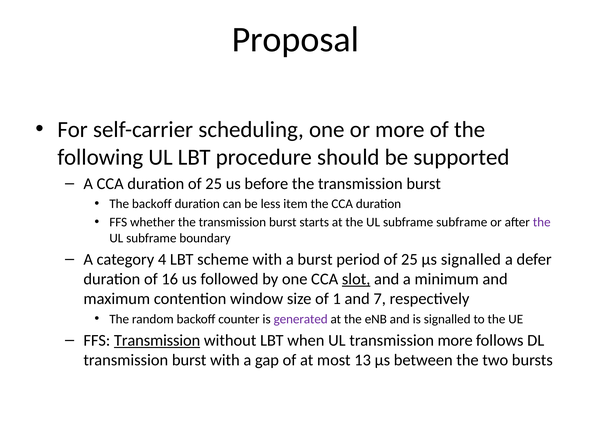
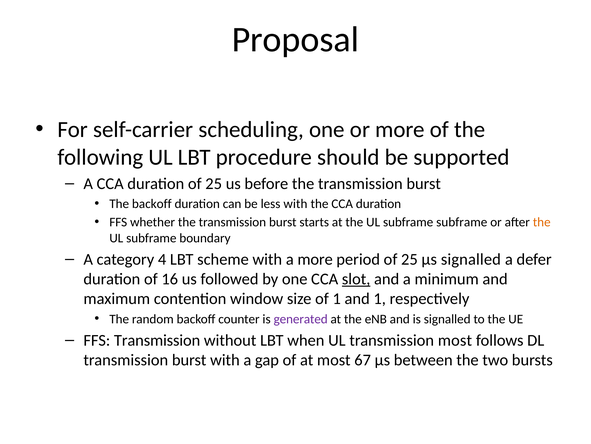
less item: item -> with (295, 204)
the colour: purple -> orange (542, 222)
a burst: burst -> more (315, 259)
and 7: 7 -> 1 (380, 298)
Transmission underline: present -> none (157, 340)
transmission more: more -> most (455, 340)
13: 13 -> 67 (363, 359)
